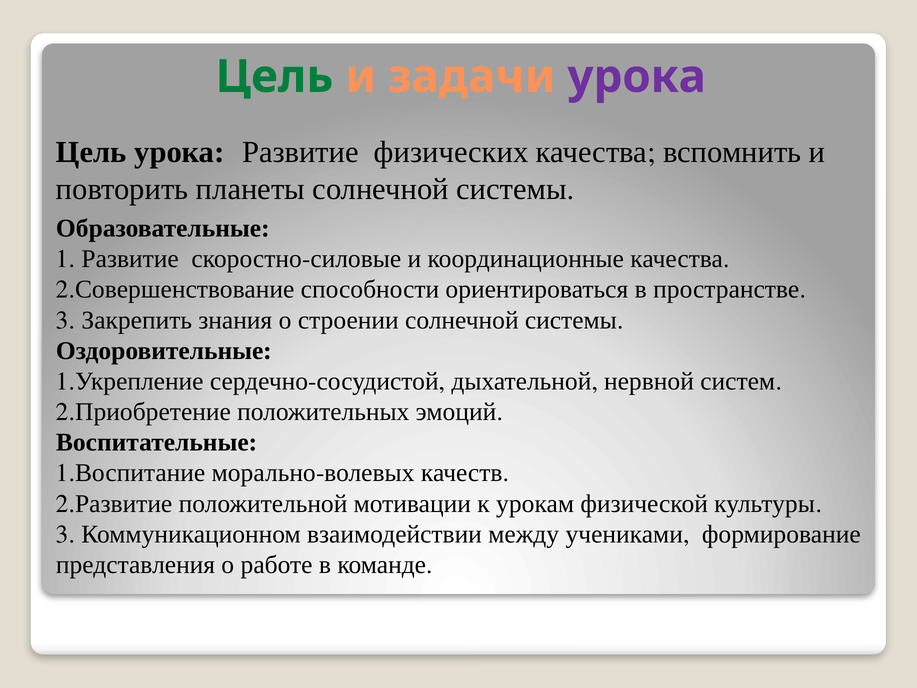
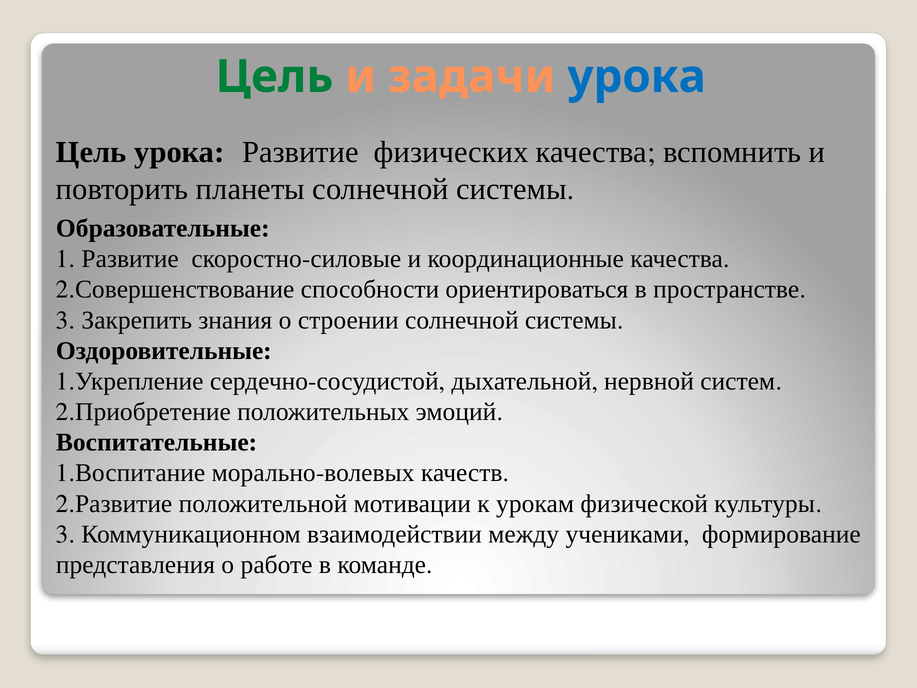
урока colour: purple -> blue (637, 77)
